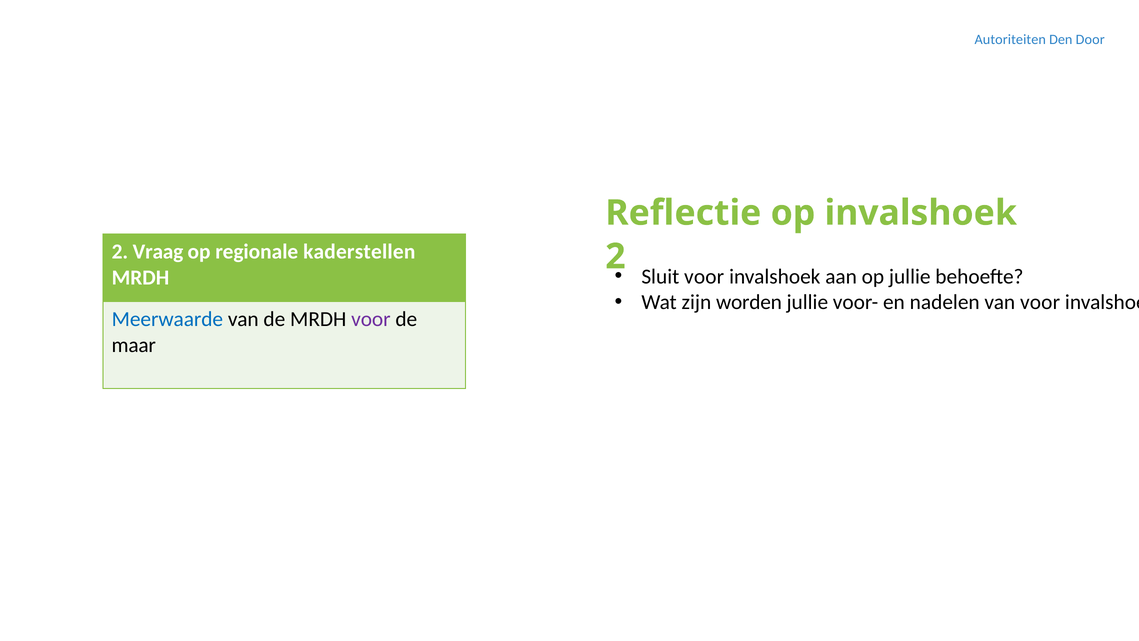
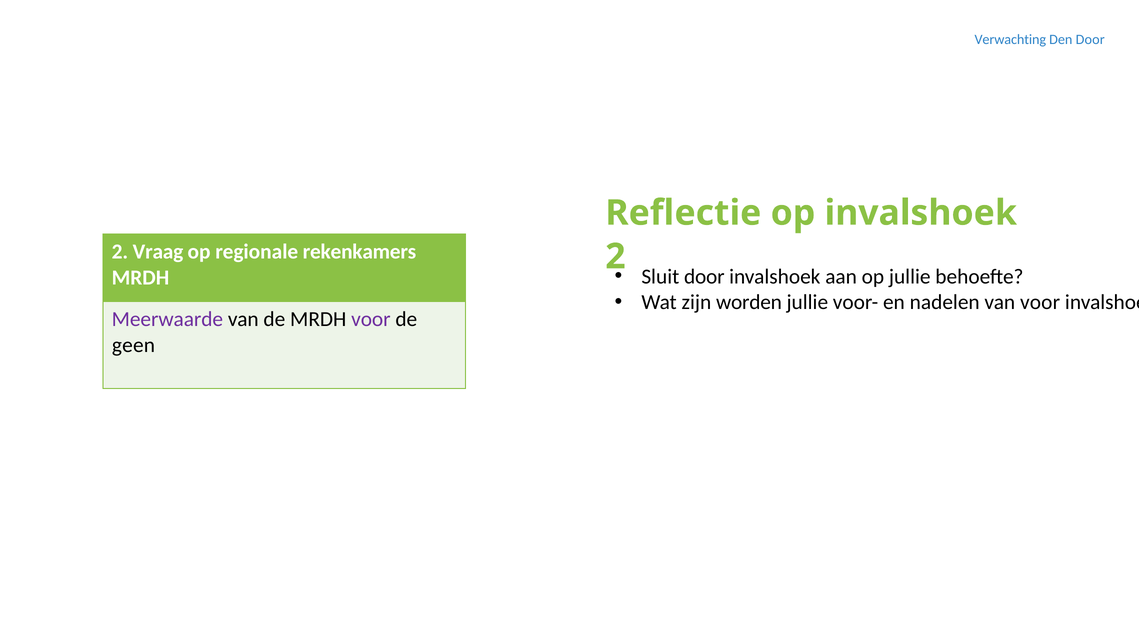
Autoriteiten: Autoriteiten -> Verwachting (1010, 39)
kaderstellen: kaderstellen -> rekenkamers (359, 252)
Sluit voor: voor -> door (704, 276)
Meerwaarde colour: blue -> purple (167, 319)
maar: maar -> geen (133, 345)
